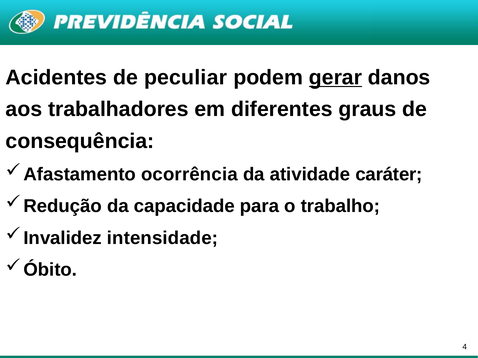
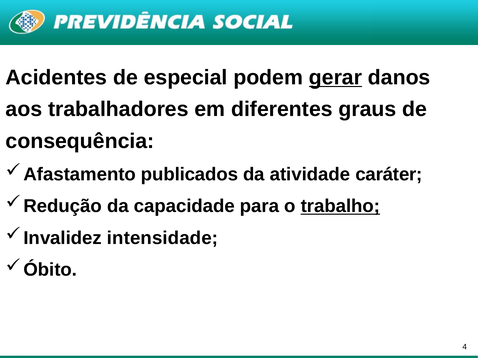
peculiar: peculiar -> especial (186, 78)
ocorrência: ocorrência -> publicados (190, 175)
trabalho underline: none -> present (340, 206)
